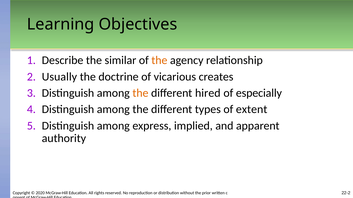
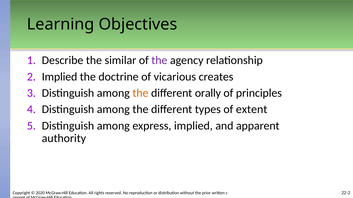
the colour: orange -> purple (159, 60)
Usually: Usually -> Implied (60, 77)
hired: hired -> orally (208, 93)
especially: especially -> principles (259, 93)
